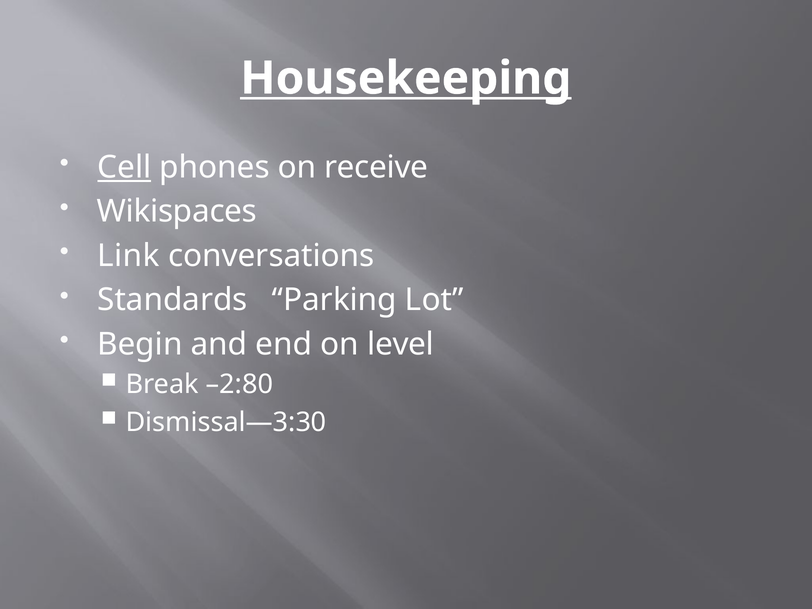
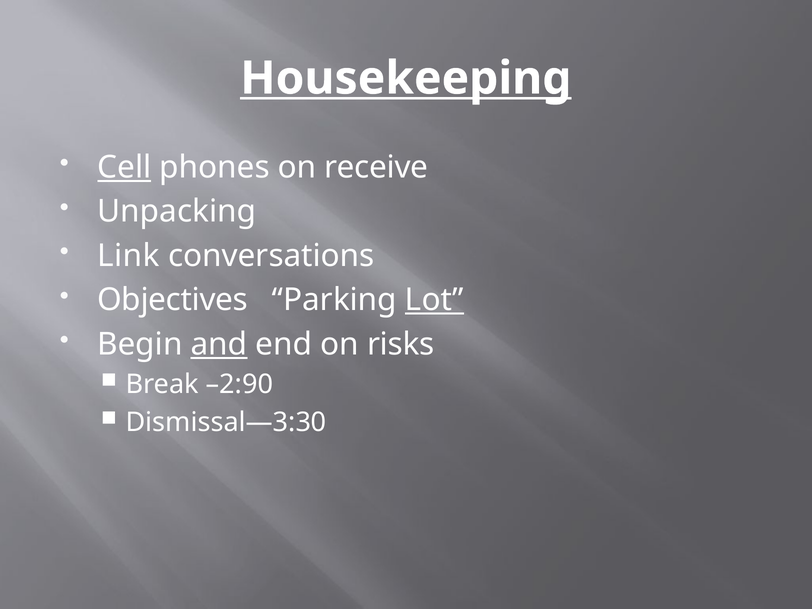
Wikispaces: Wikispaces -> Unpacking (177, 212)
Standards: Standards -> Objectives (173, 300)
Lot underline: none -> present (434, 300)
and underline: none -> present (219, 344)
level: level -> risks (401, 344)
–2:80: –2:80 -> –2:90 (239, 385)
